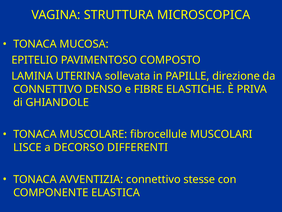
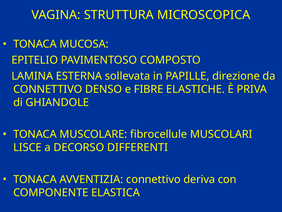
UTERINA: UTERINA -> ESTERNA (79, 76)
stesse: stesse -> deriva (199, 179)
